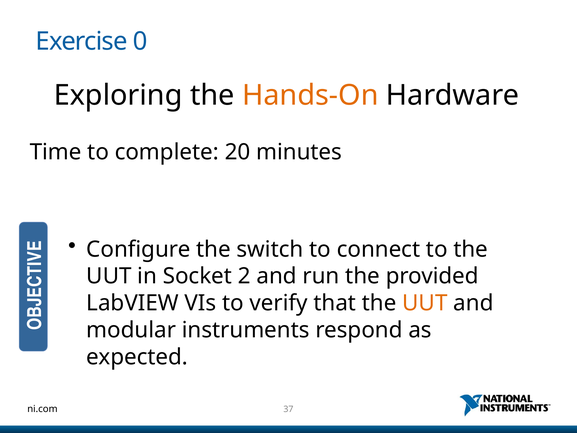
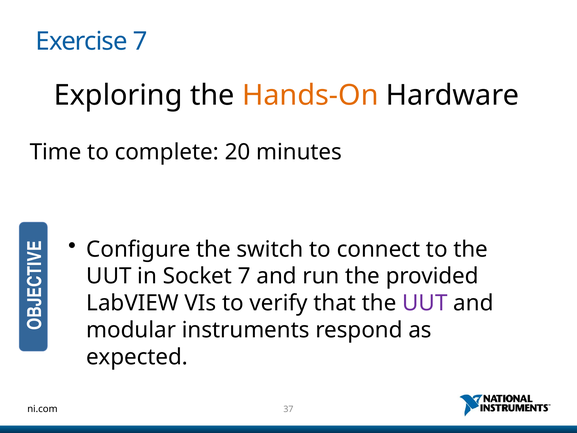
Exercise 0: 0 -> 7 (140, 41)
Socket 2: 2 -> 7 (244, 276)
UUT colour: orange -> purple (425, 303)
